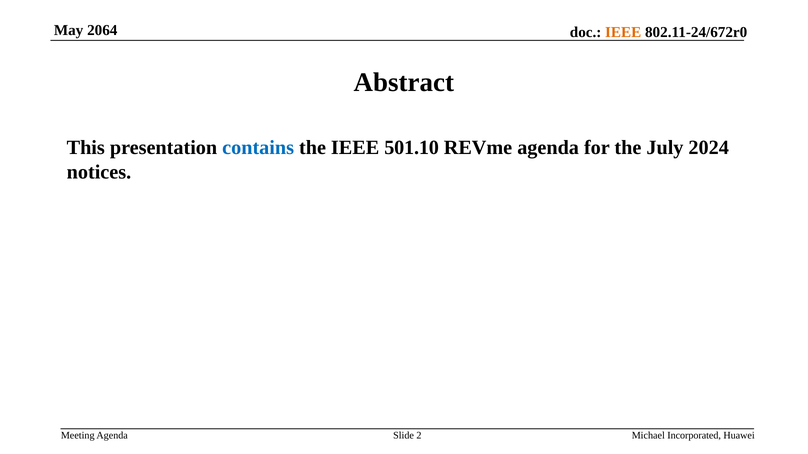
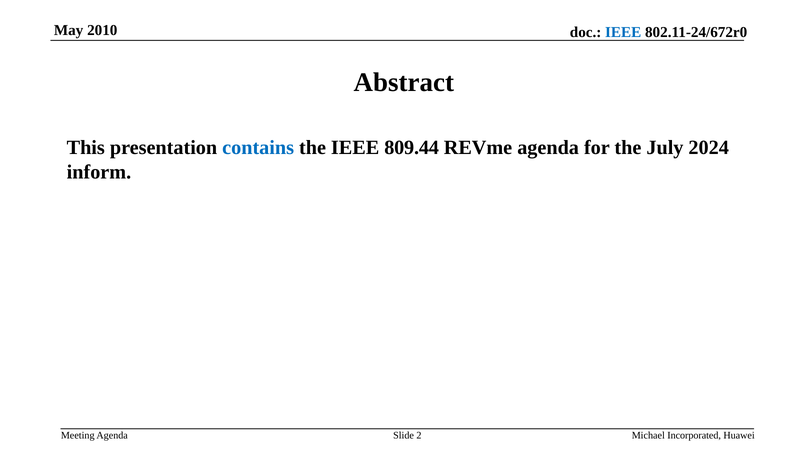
2064: 2064 -> 2010 (102, 31)
IEEE colour: orange -> blue (623, 32)
501.10: 501.10 -> 809.44 (412, 148)
notices: notices -> inform (99, 172)
